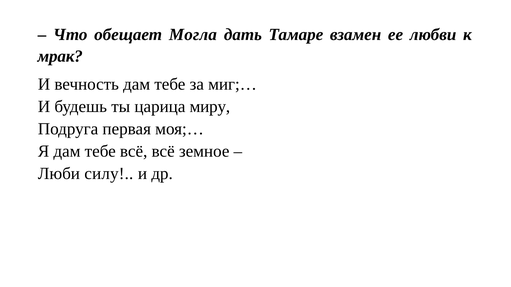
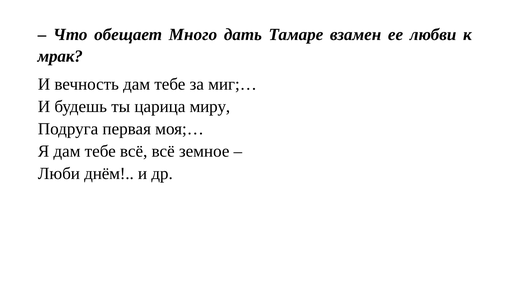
Могла: Могла -> Много (193, 34)
силу: силу -> днём (109, 174)
